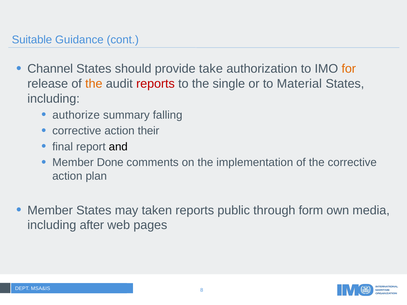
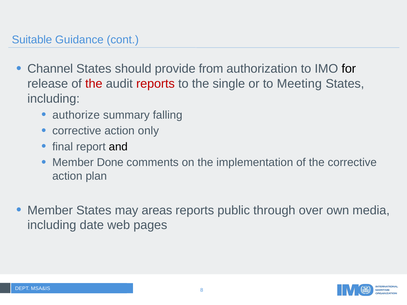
take: take -> from (211, 69)
for colour: orange -> black (349, 69)
the colour: orange -> red (94, 84)
Material: Material -> Meeting (299, 84)
their: their -> only (148, 131)
taken: taken -> areas (157, 210)
form: form -> over (311, 210)
after: after -> date (92, 225)
